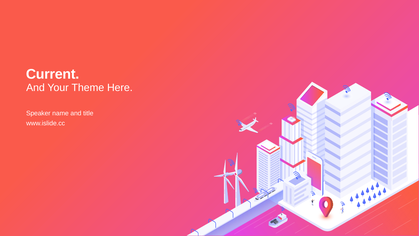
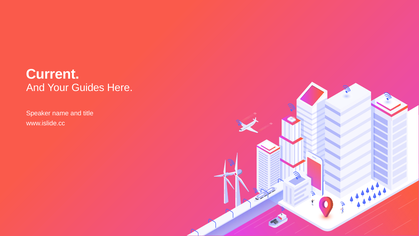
Theme: Theme -> Guides (88, 87)
